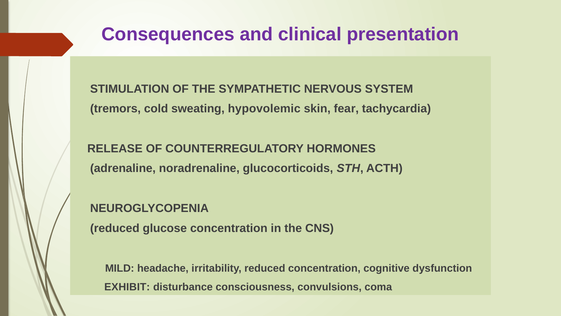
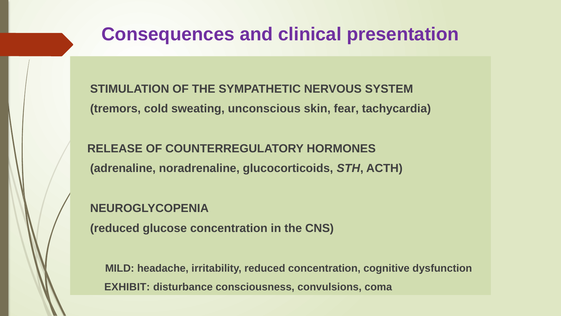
hypovolemic: hypovolemic -> unconscious (264, 109)
